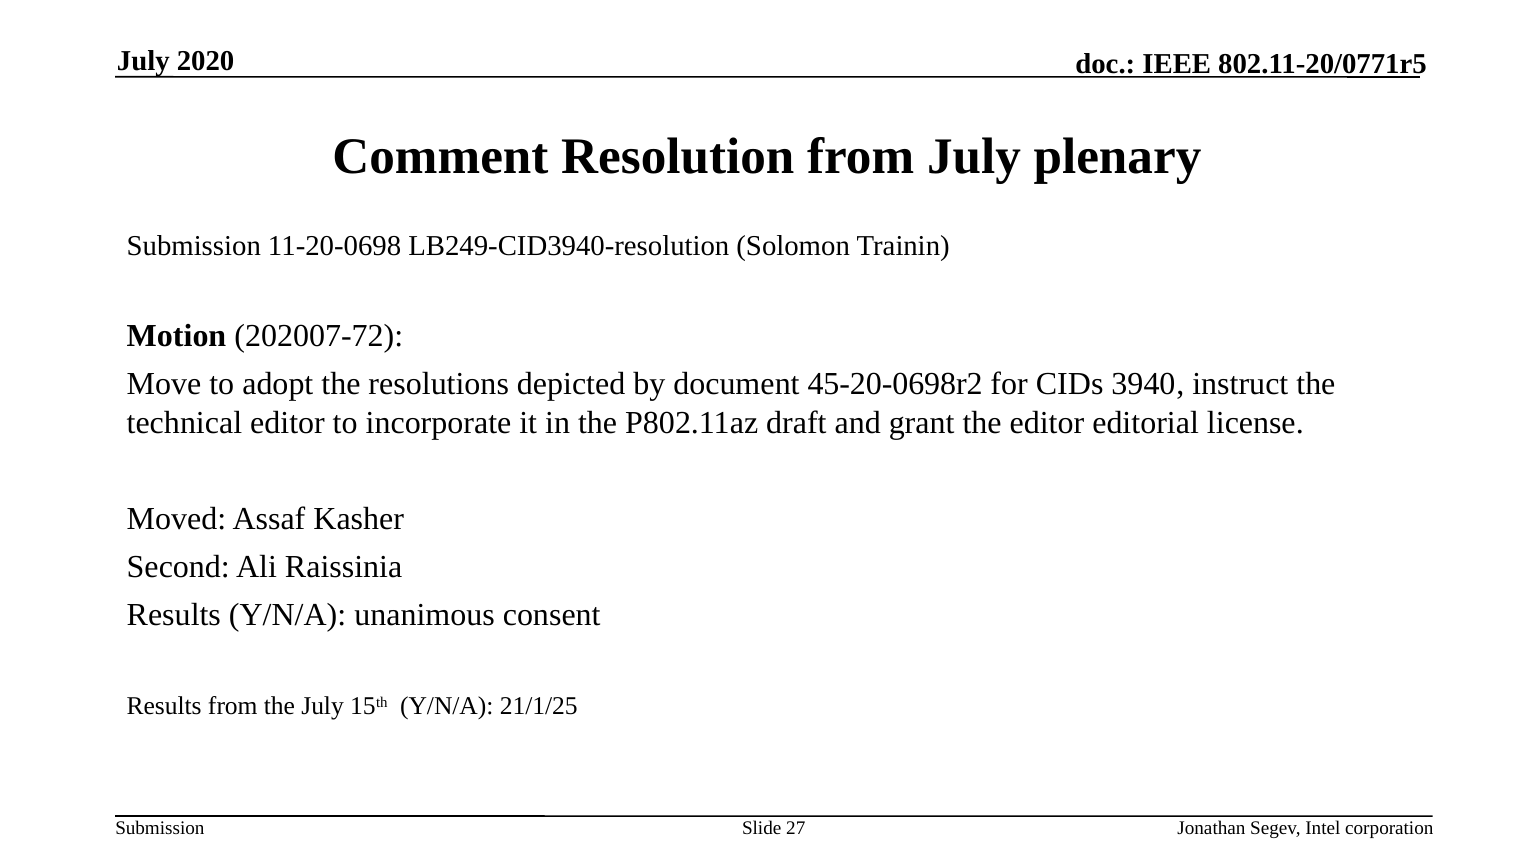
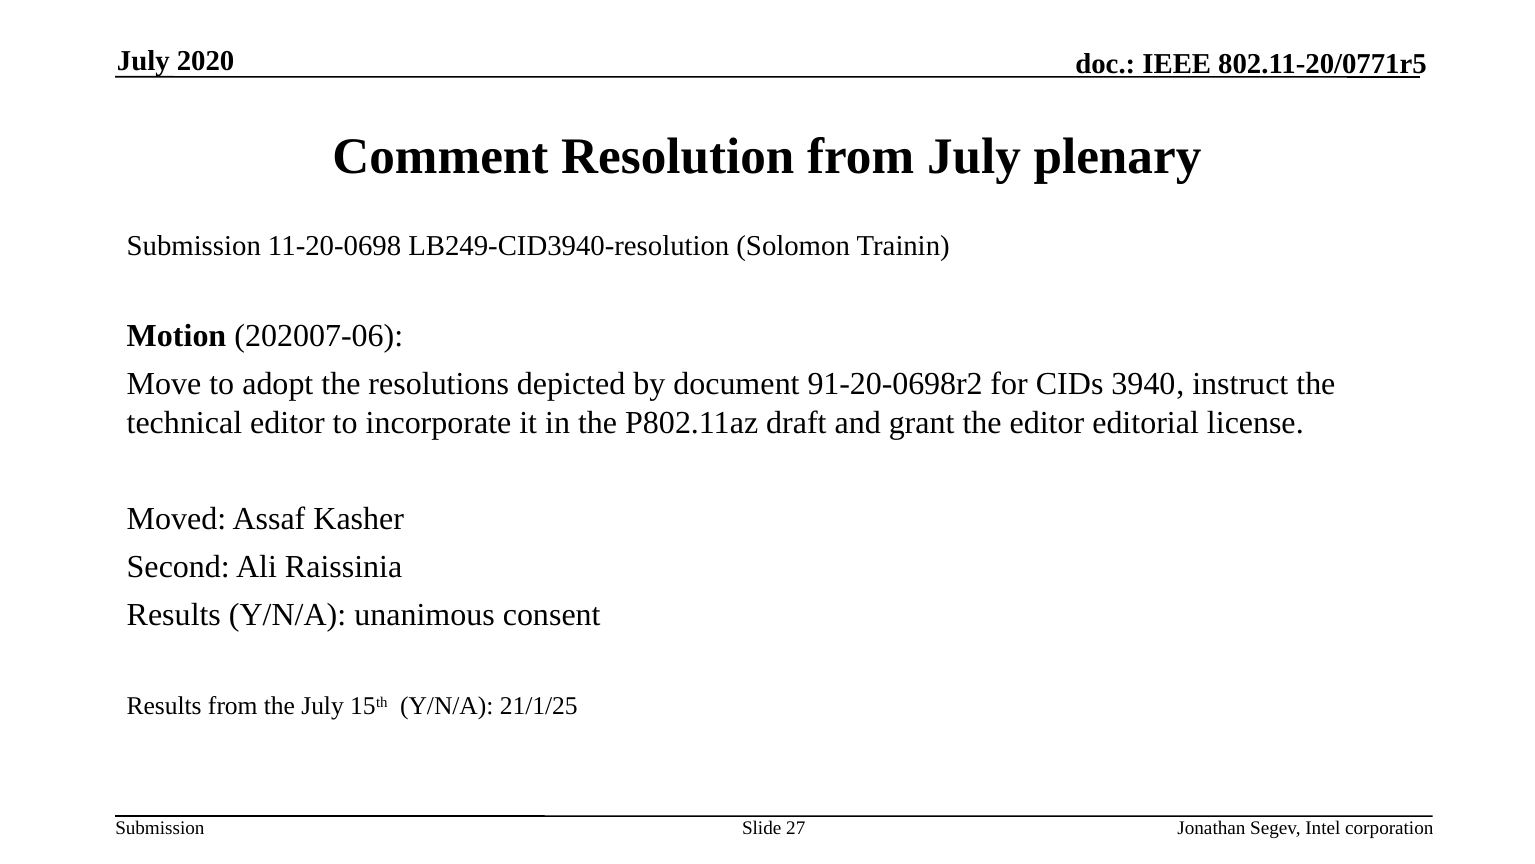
202007-72: 202007-72 -> 202007-06 (319, 336)
45-20-0698r2: 45-20-0698r2 -> 91-20-0698r2 (895, 384)
